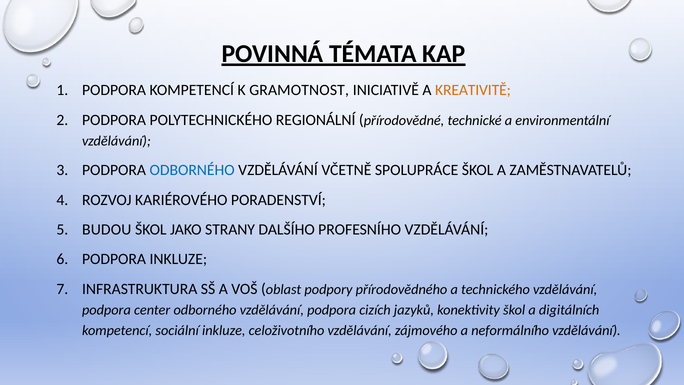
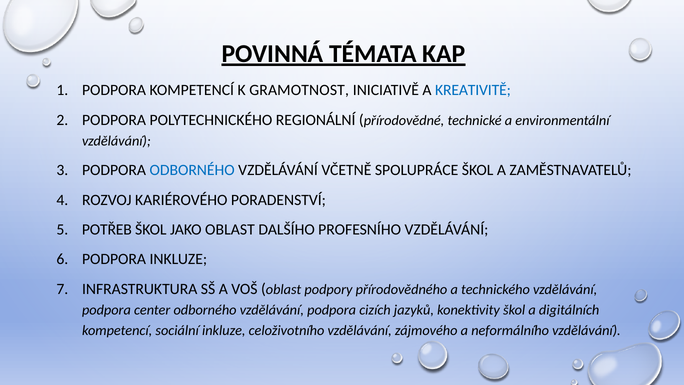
KREATIVITĚ colour: orange -> blue (473, 90)
BUDOU: BUDOU -> POTŘEB (107, 229)
JAKO STRANY: STRANY -> OBLAST (230, 229)
